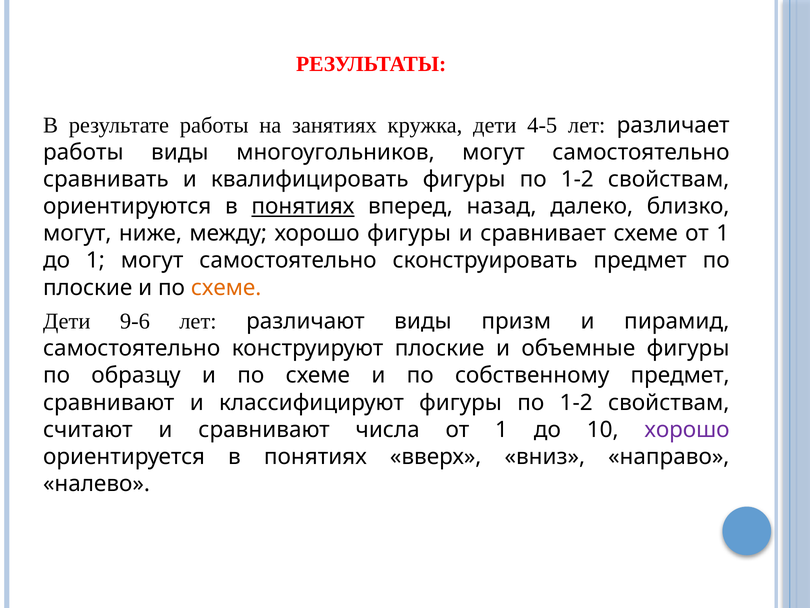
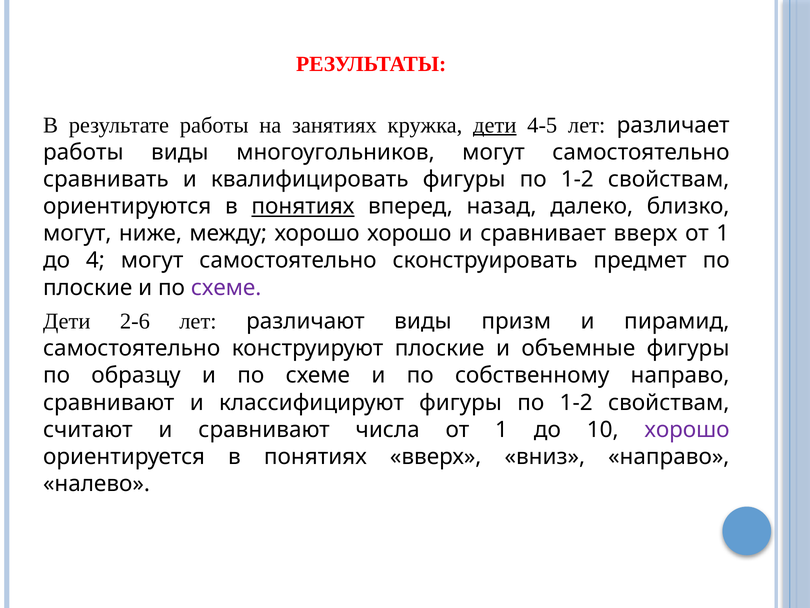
дети underline: none -> present (495, 125)
хорошо фигуры: фигуры -> хорошо (409, 233)
сравнивает схеме: схеме -> вверх (646, 233)
до 1: 1 -> 4 (95, 260)
схеме colour: orange -> purple (226, 287)
9-6: 9-6 -> 2-6 (135, 321)
собственному предмет: предмет -> направо (680, 375)
